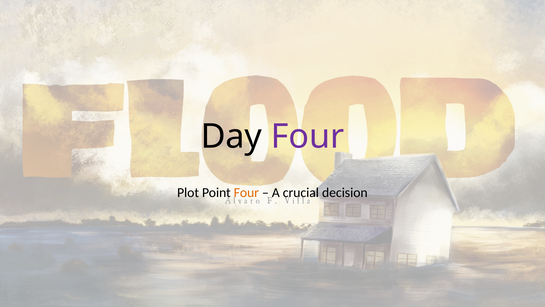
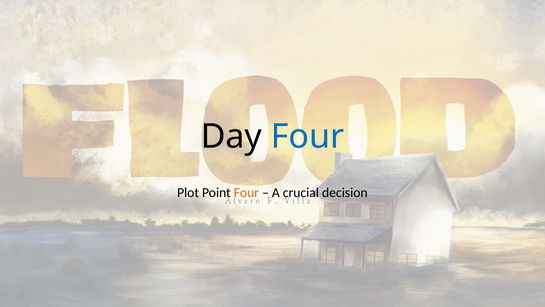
Four colour: purple -> blue (308, 136)
